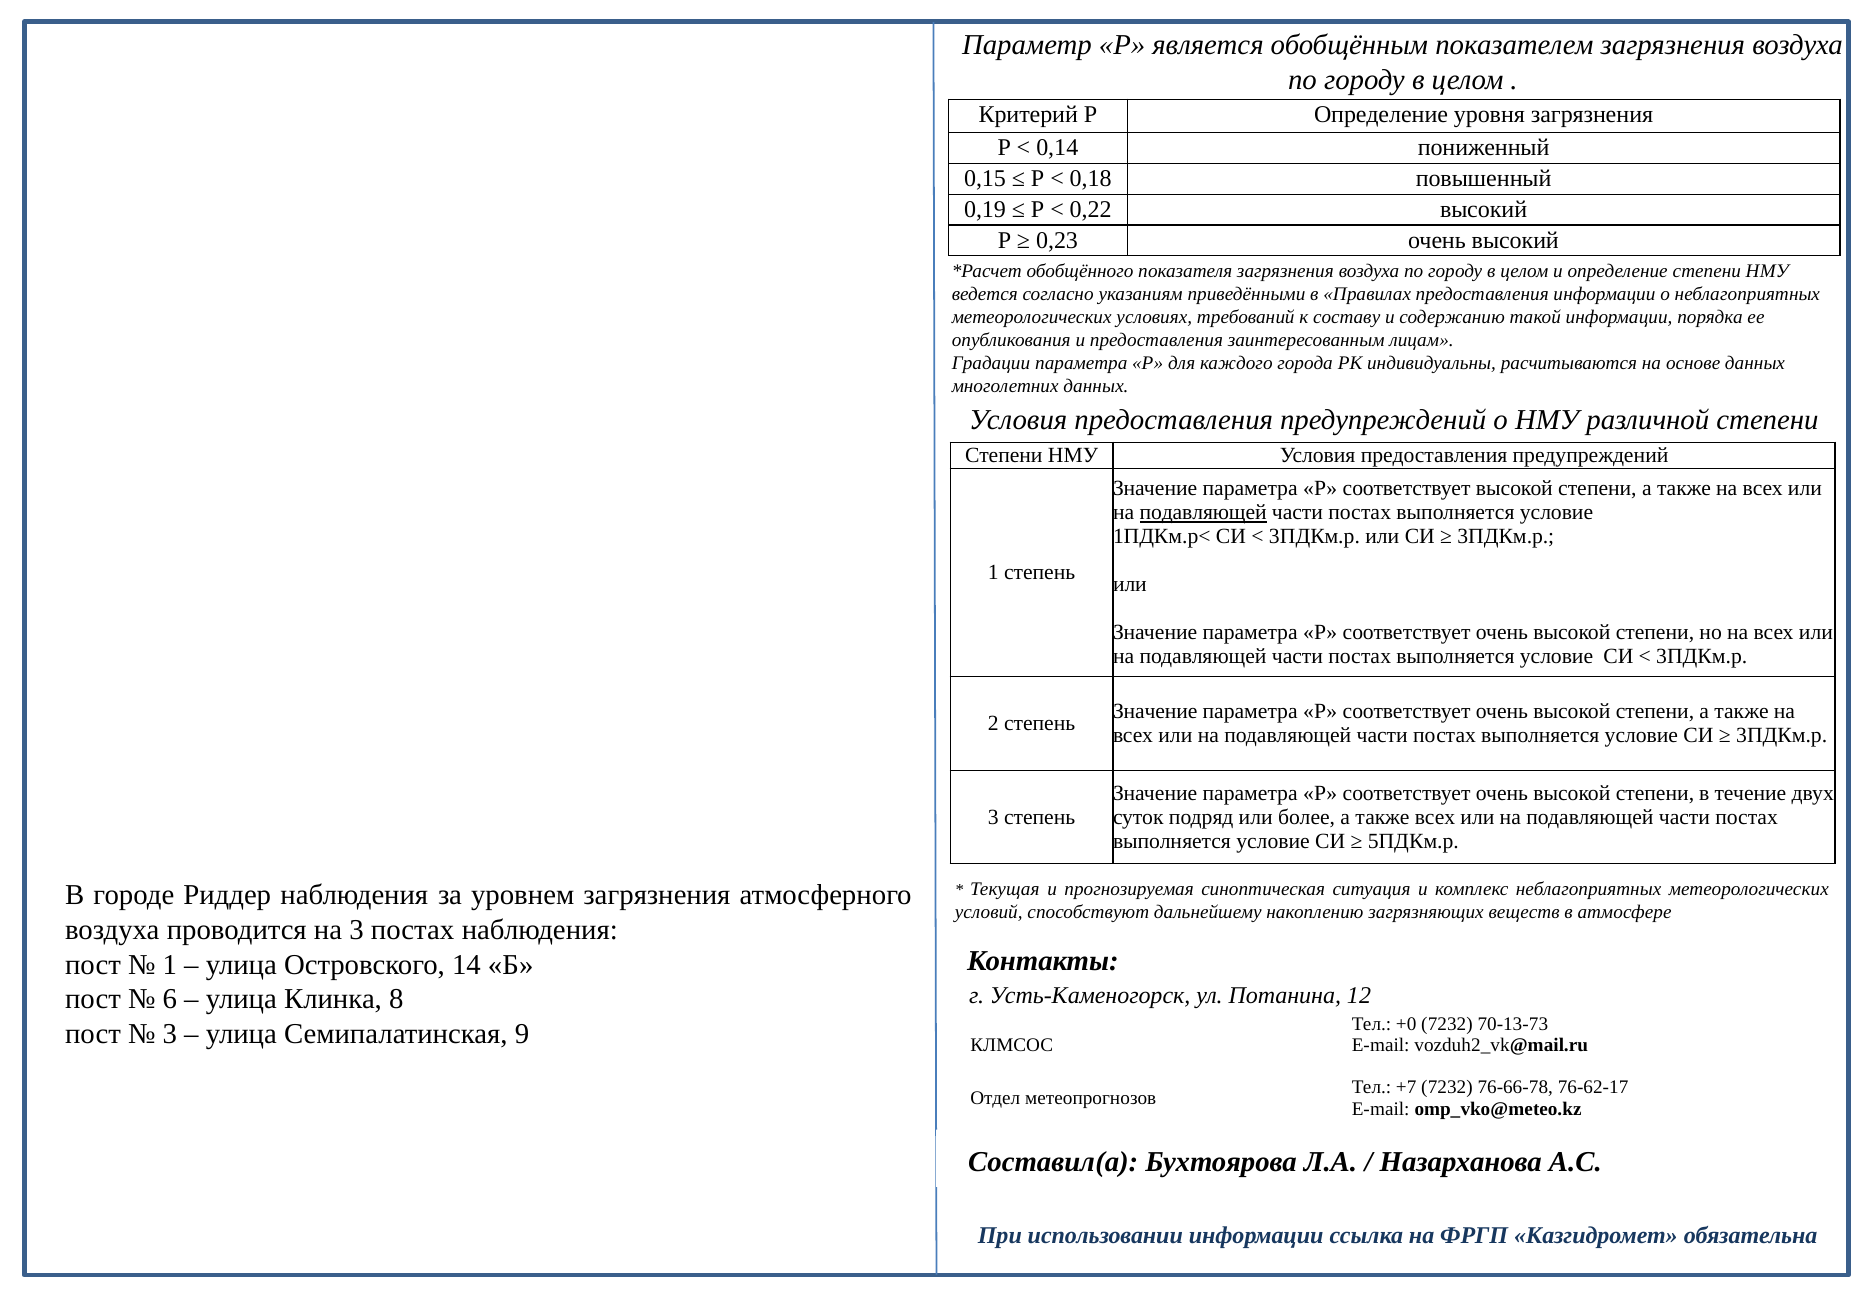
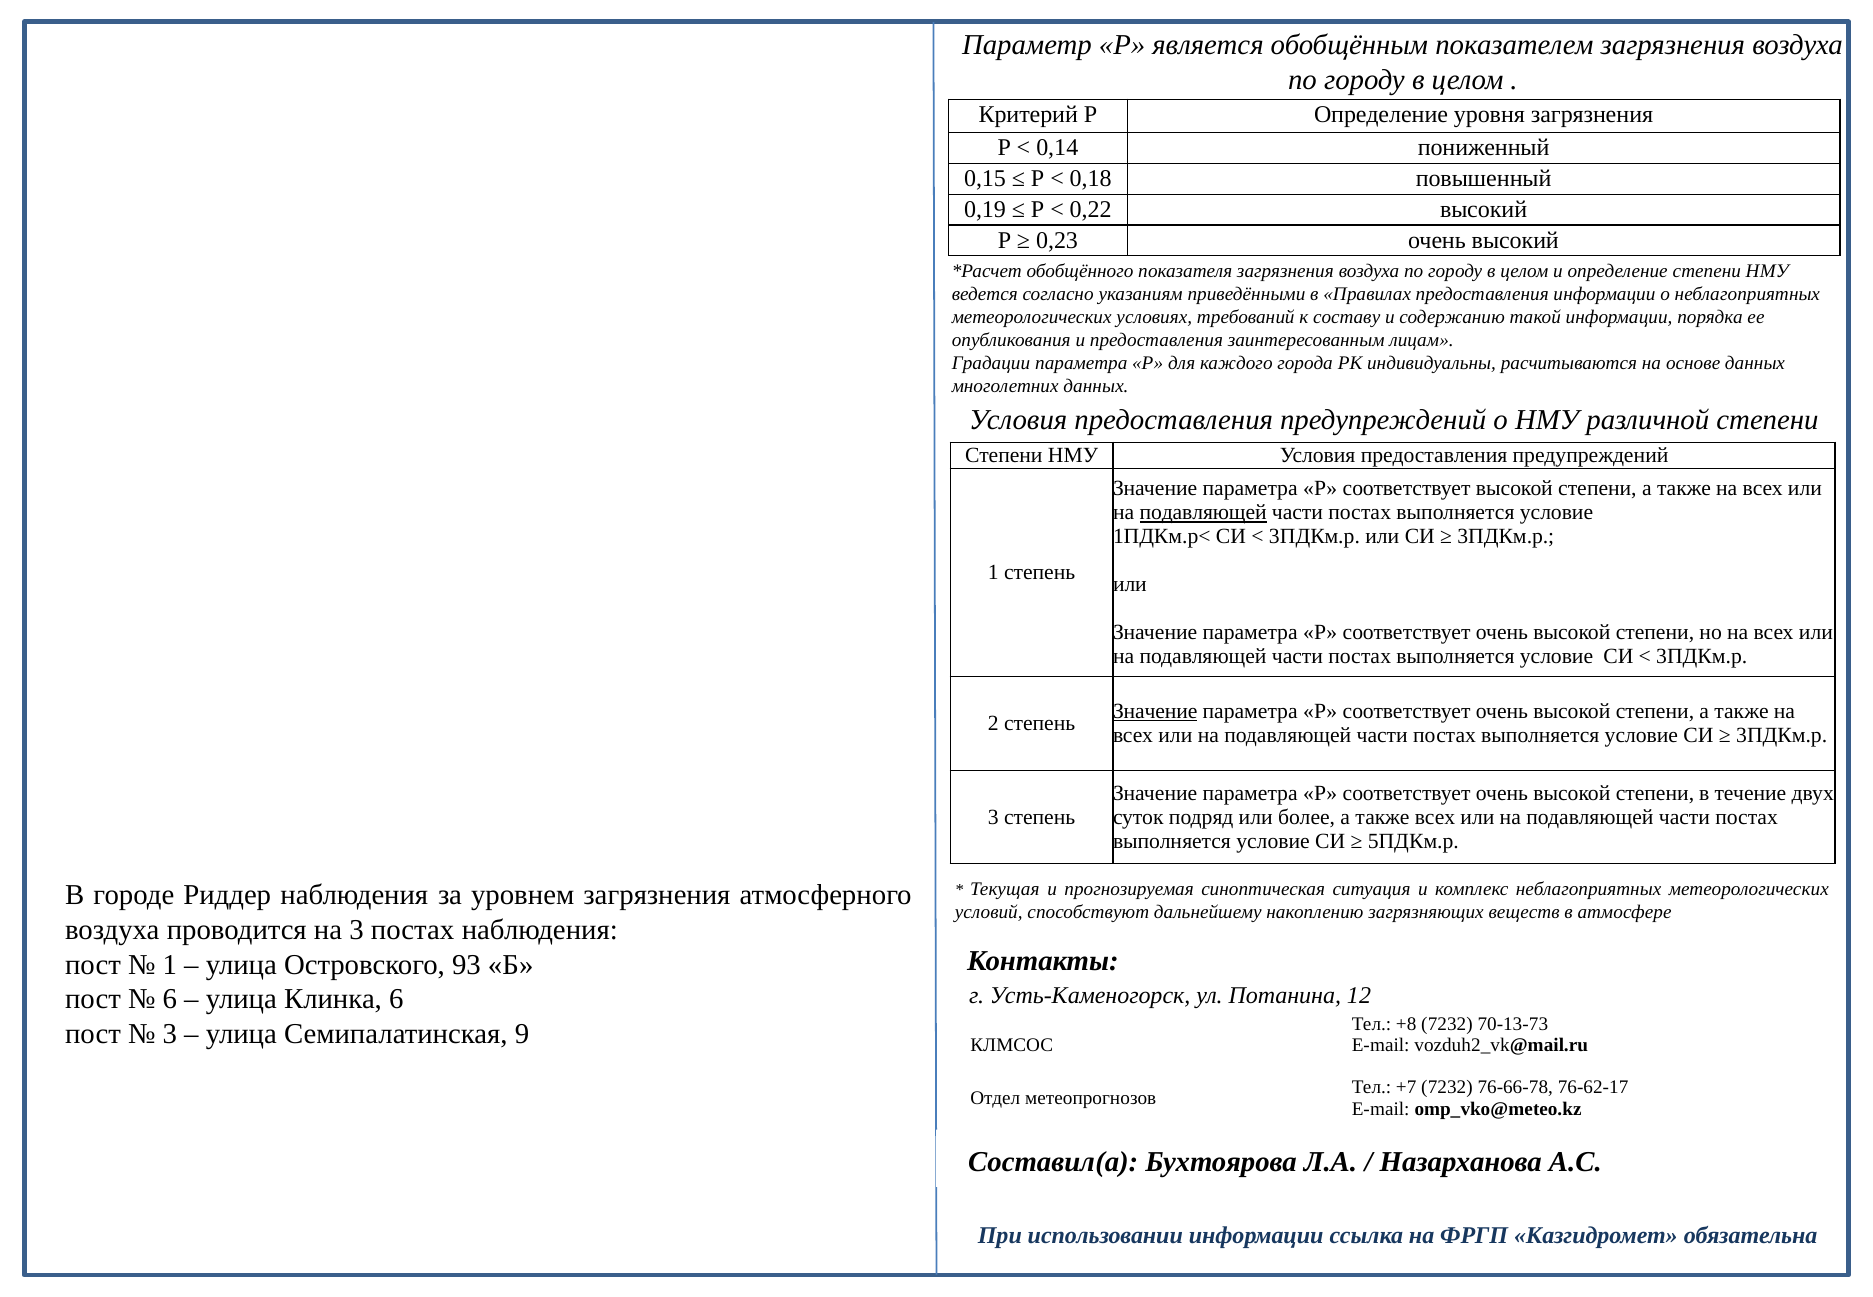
Значение underline: none -> present (1155, 711)
14: 14 -> 93 (466, 964)
Клинка 8: 8 -> 6 (396, 999)
+0: +0 -> +8 (1406, 1024)
